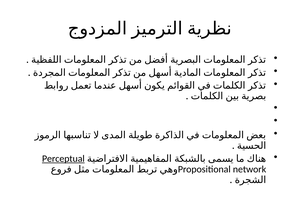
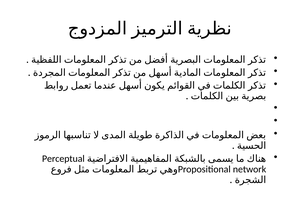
Perceptual underline: present -> none (63, 159)
